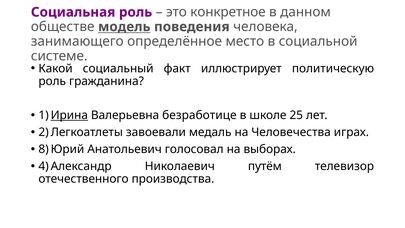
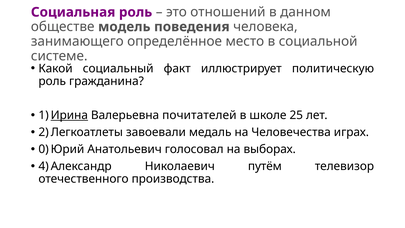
конкретное: конкретное -> отношений (228, 12)
модель underline: present -> none (124, 27)
безработице: безработице -> почитателей (199, 115)
8: 8 -> 0 (44, 149)
